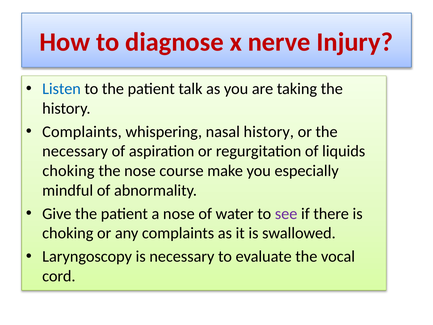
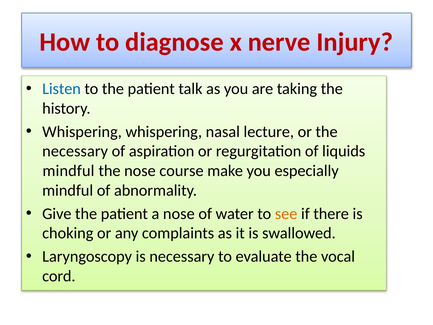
Complaints: Complaints -> Whispering (82, 132)
nasal history: history -> lecture (269, 132)
choking: choking -> mindful (68, 171)
see colour: purple -> orange (286, 214)
